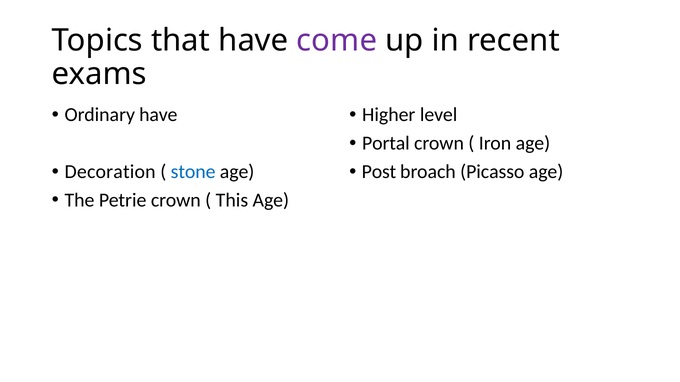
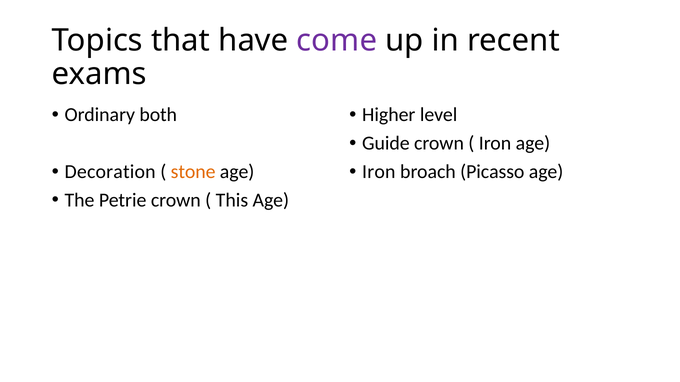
Ordinary have: have -> both (158, 115)
Portal: Portal -> Guide (386, 143)
stone colour: blue -> orange (193, 172)
Post: Post -> Iron (379, 172)
